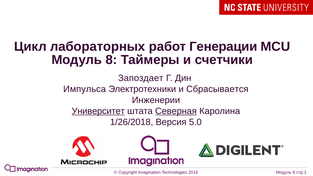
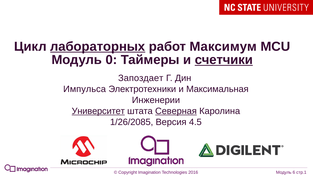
лабораторных underline: none -> present (98, 47)
Генерации: Генерации -> Максимум (223, 47)
8: 8 -> 0 (111, 60)
счетчики underline: none -> present (224, 60)
Сбрасывается: Сбрасывается -> Максимальная (217, 89)
1/26/2018: 1/26/2018 -> 1/26/2085 (132, 122)
5.0: 5.0 -> 4.5 (195, 122)
